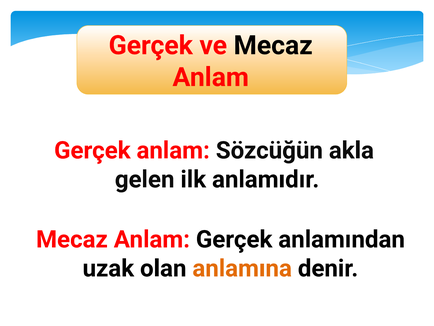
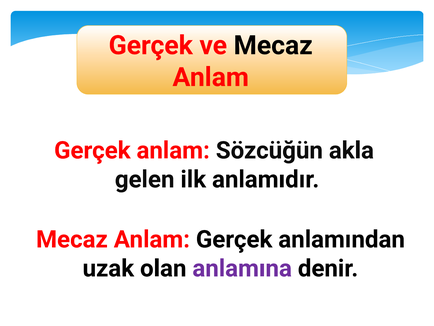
anlamına colour: orange -> purple (242, 268)
